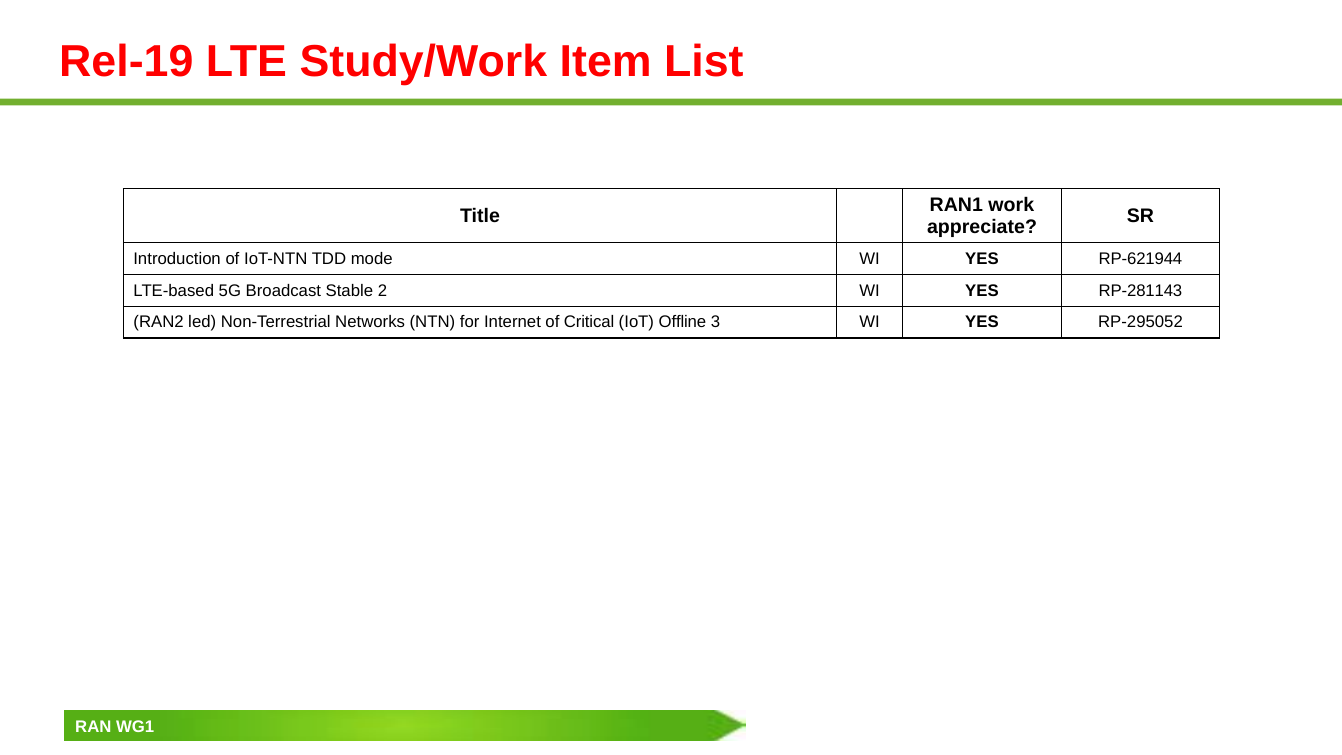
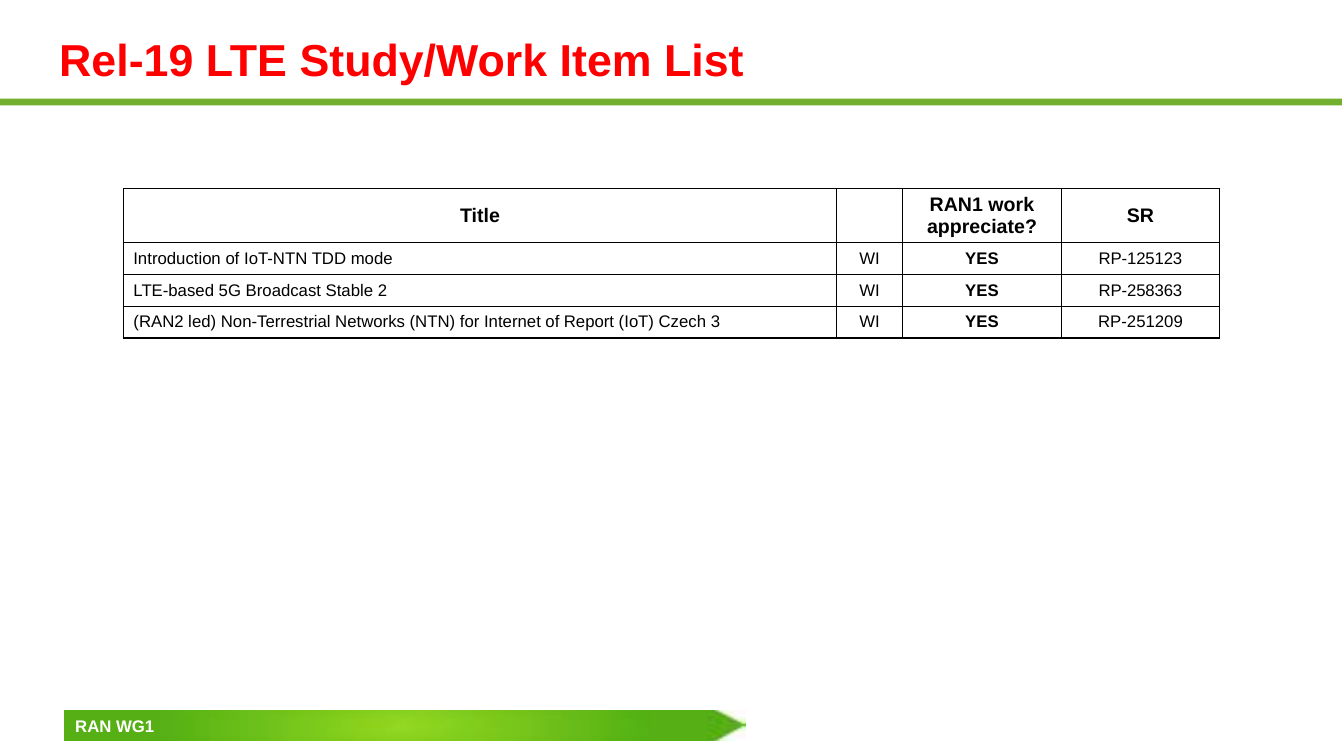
RP-621944: RP-621944 -> RP-125123 (1140, 259)
RP-281143: RP-281143 -> RP-258363 (1140, 291)
Critical: Critical -> Report (589, 322)
Offline: Offline -> Czech (682, 322)
RP-295052: RP-295052 -> RP-251209 (1140, 322)
